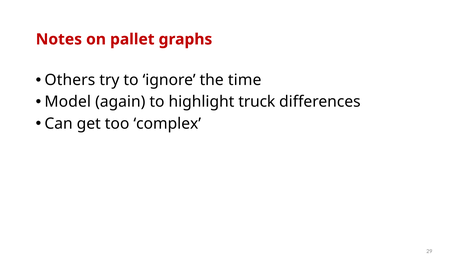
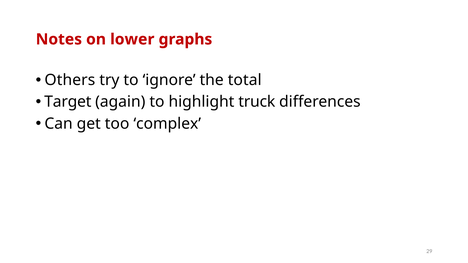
pallet: pallet -> lower (132, 39)
time: time -> total (245, 80)
Model: Model -> Target (68, 102)
